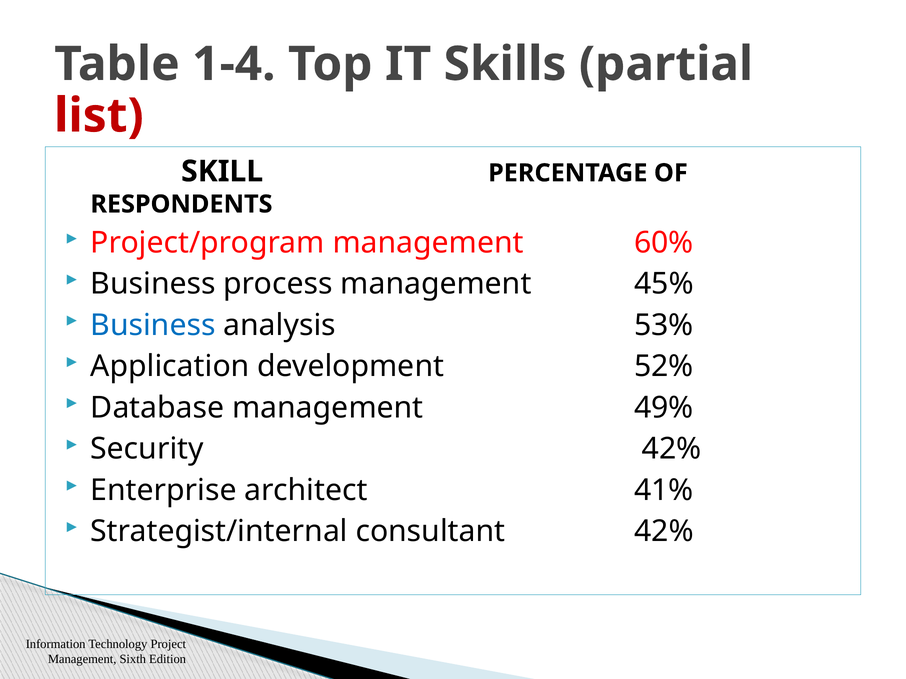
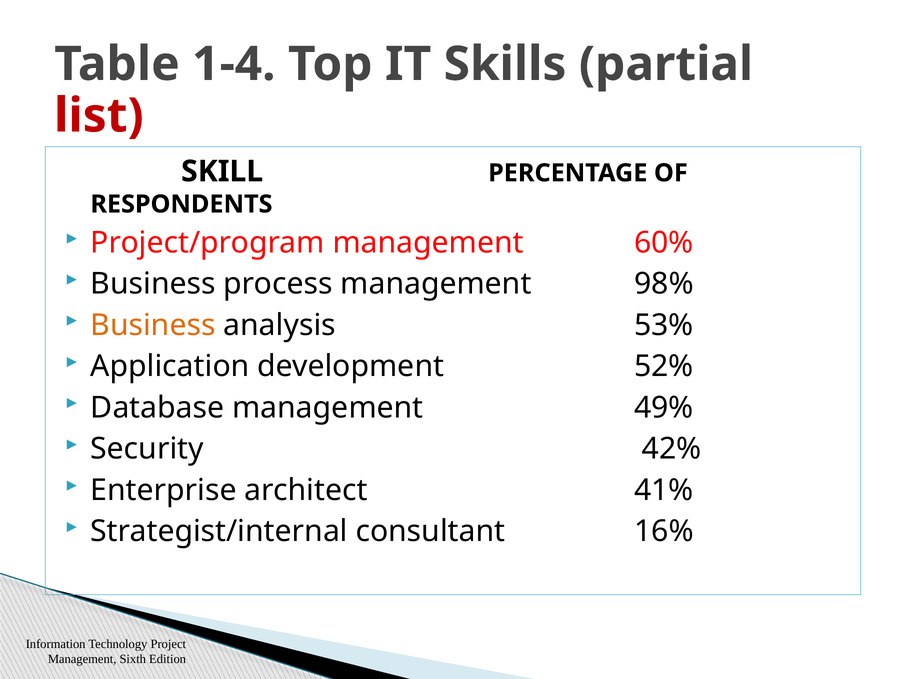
45%: 45% -> 98% (664, 284)
Business colour: blue -> orange (153, 325)
consultant 42%: 42% -> 16% (664, 532)
